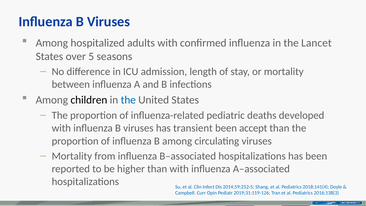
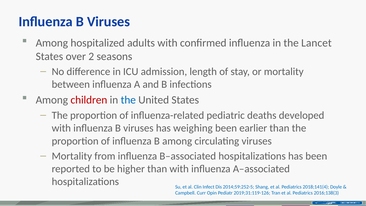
5: 5 -> 2 (91, 56)
children colour: black -> red (89, 100)
transient: transient -> weighing (193, 128)
accept: accept -> earlier (253, 128)
